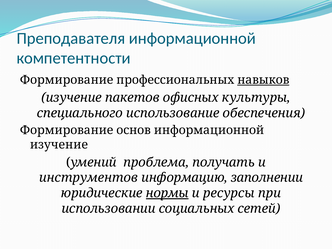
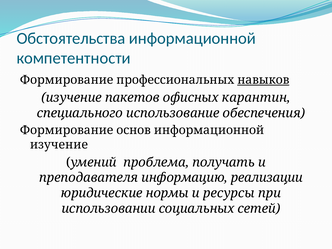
Преподавателя: Преподавателя -> Обстоятельства (71, 38)
культуры: культуры -> карантин (256, 98)
инструментов: инструментов -> преподавателя (89, 178)
заполнении: заполнении -> реализации (267, 178)
нормы underline: present -> none (167, 193)
